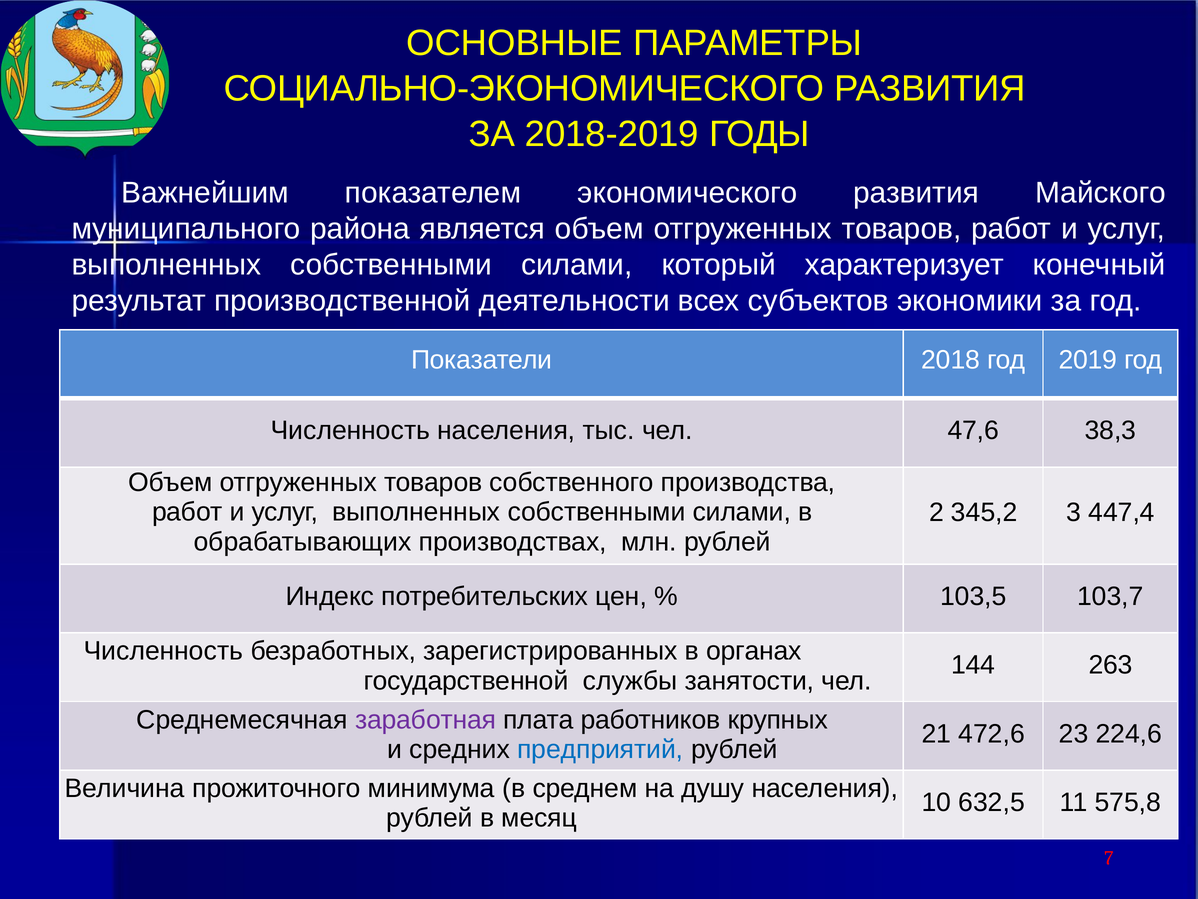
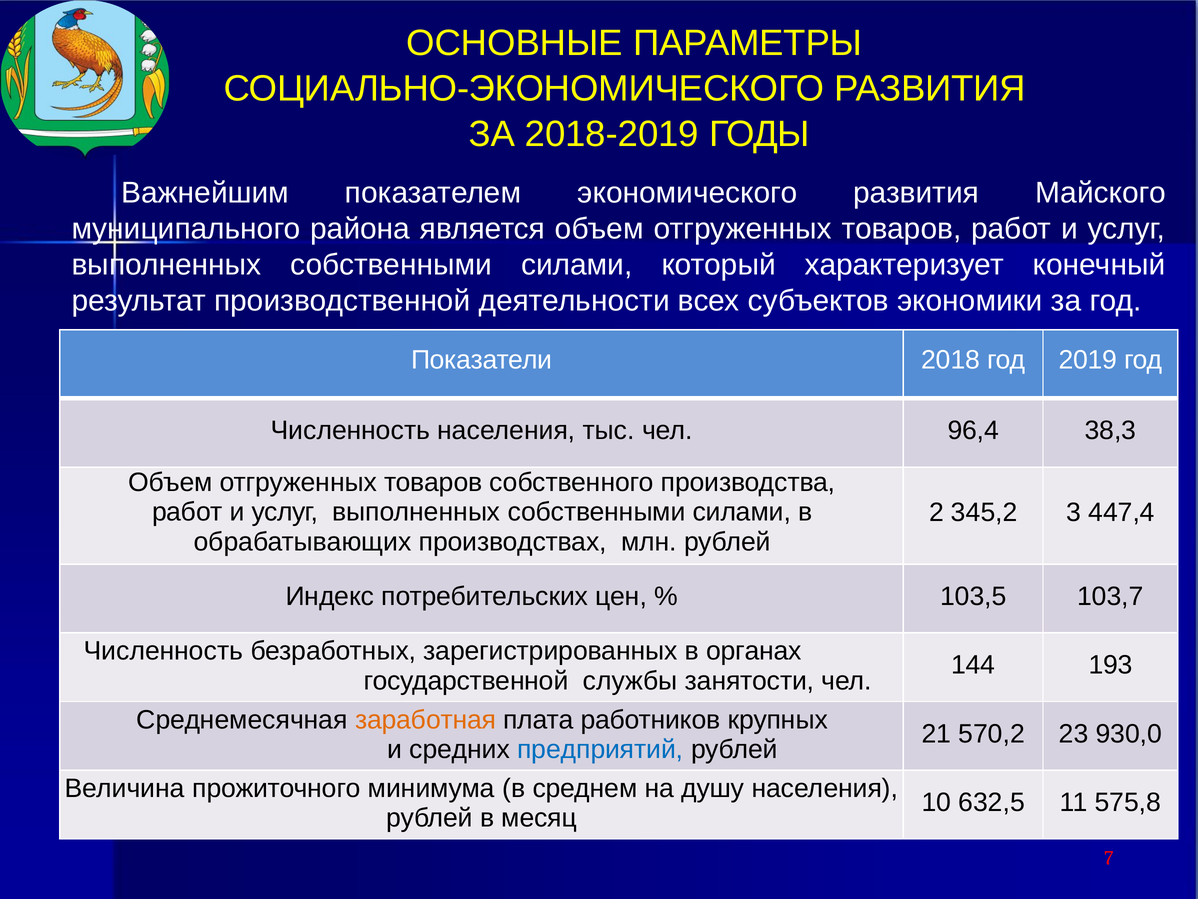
47,6: 47,6 -> 96,4 (973, 430)
263: 263 -> 193 (1111, 665)
заработная colour: purple -> orange (426, 720)
472,6: 472,6 -> 570,2 (992, 734)
224,6: 224,6 -> 930,0 (1129, 734)
